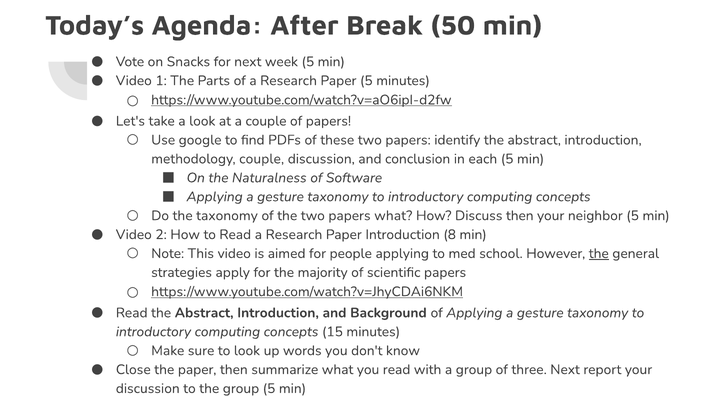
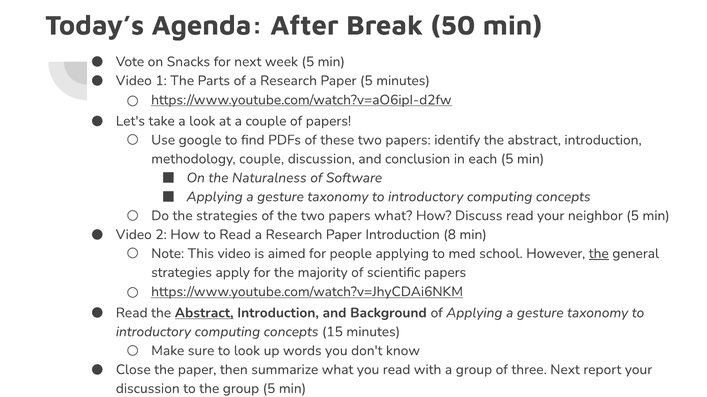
the taxonomy: taxonomy -> strategies (227, 216)
Discuss then: then -> read (520, 216)
Abstract underline: none -> present (204, 313)
